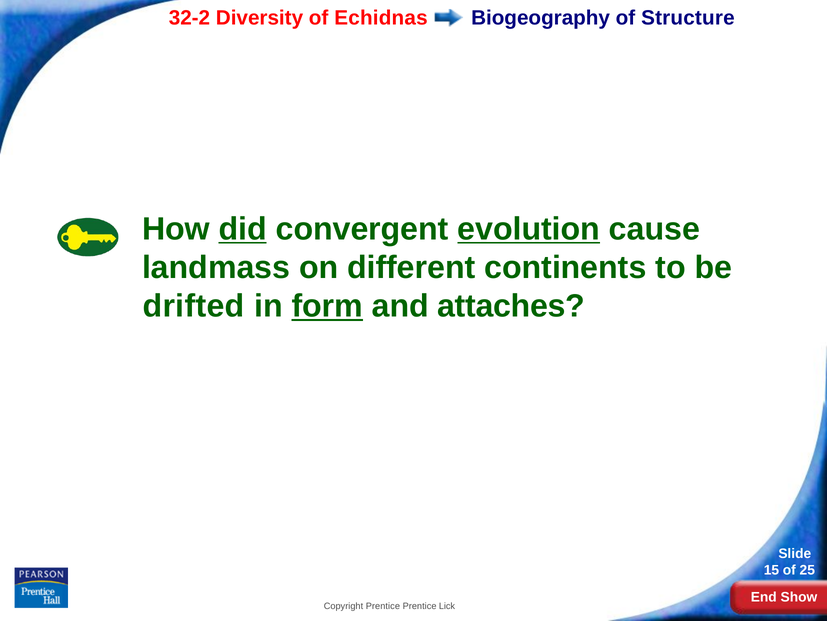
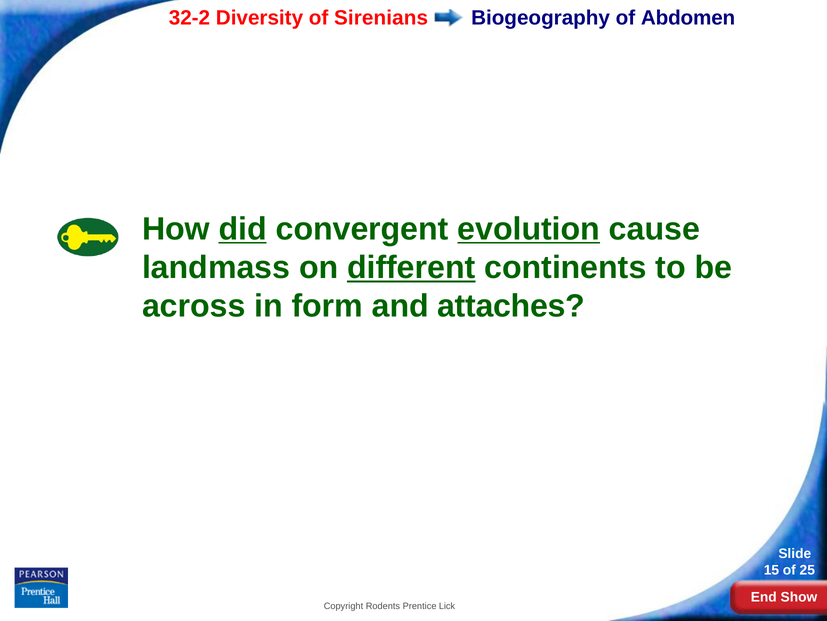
Echidnas: Echidnas -> Sirenians (381, 18)
Structure: Structure -> Abdomen (688, 18)
different underline: none -> present (411, 267)
drifted: drifted -> across (194, 306)
form underline: present -> none (327, 306)
Copyright Prentice: Prentice -> Rodents (383, 605)
